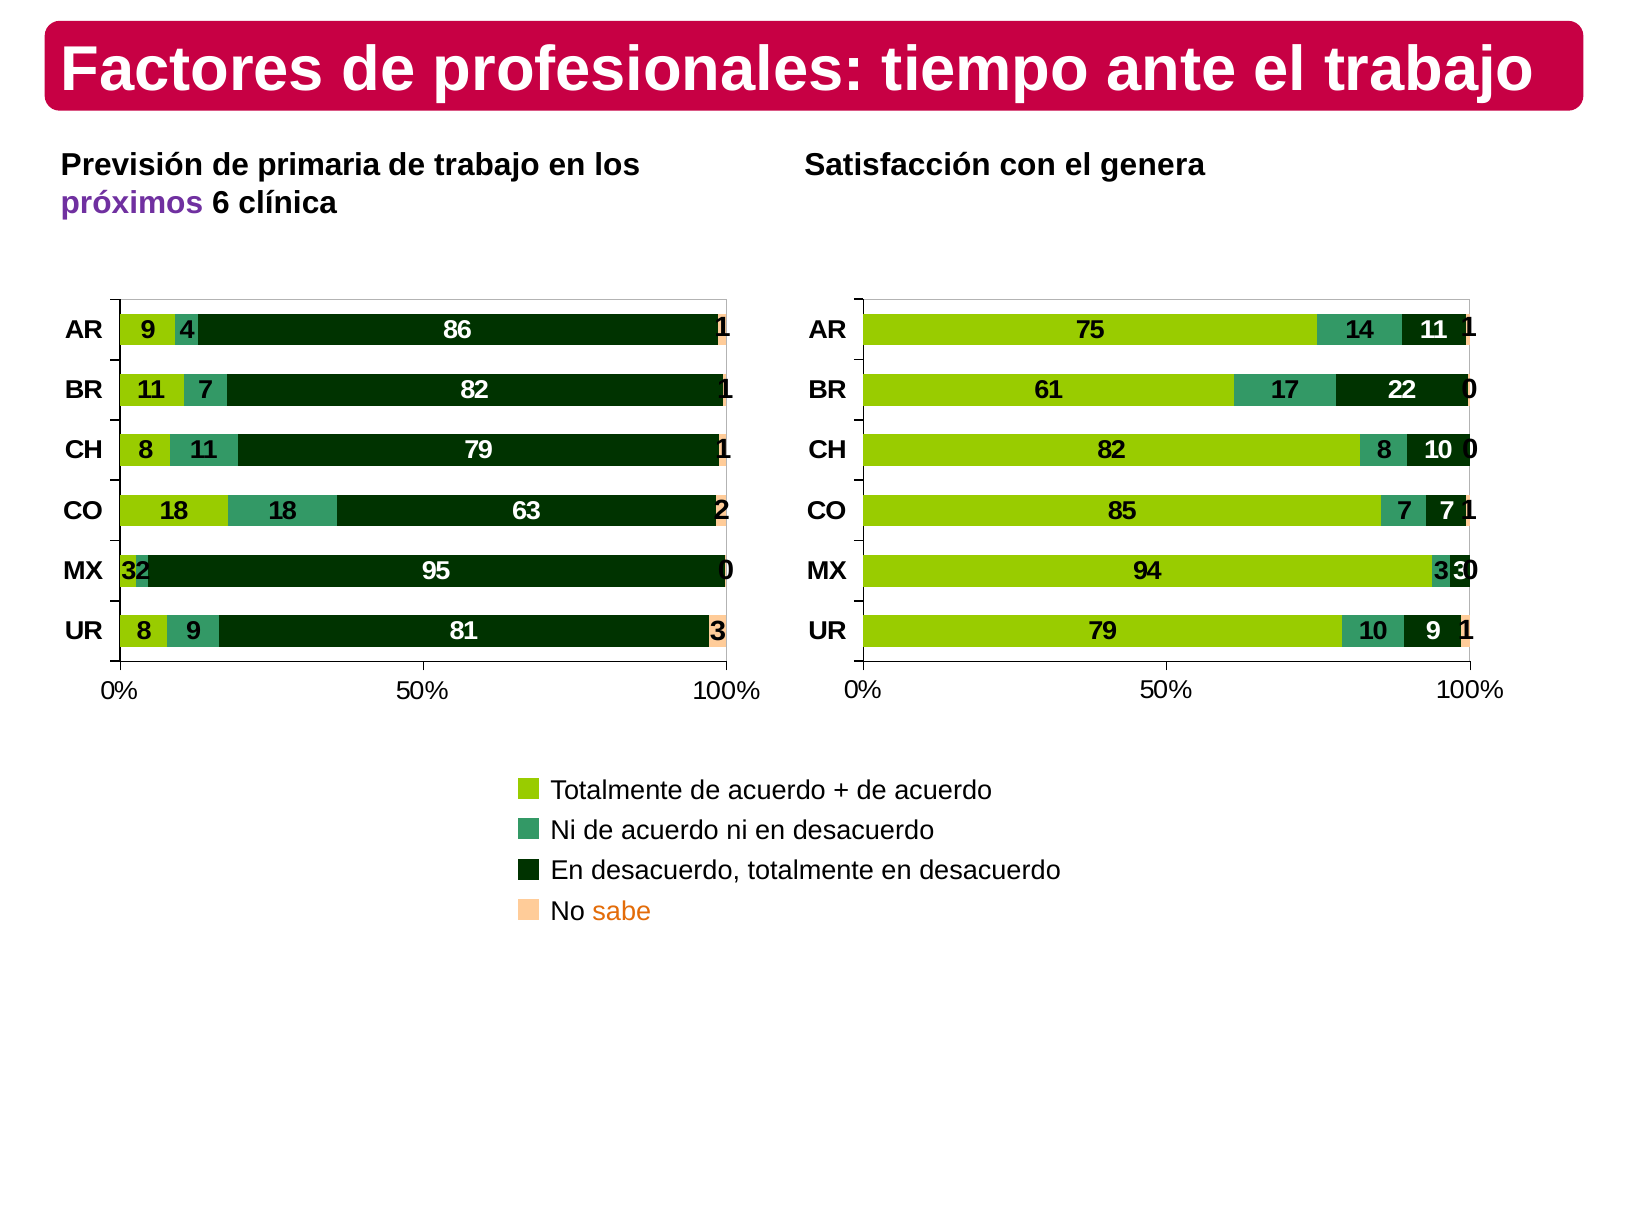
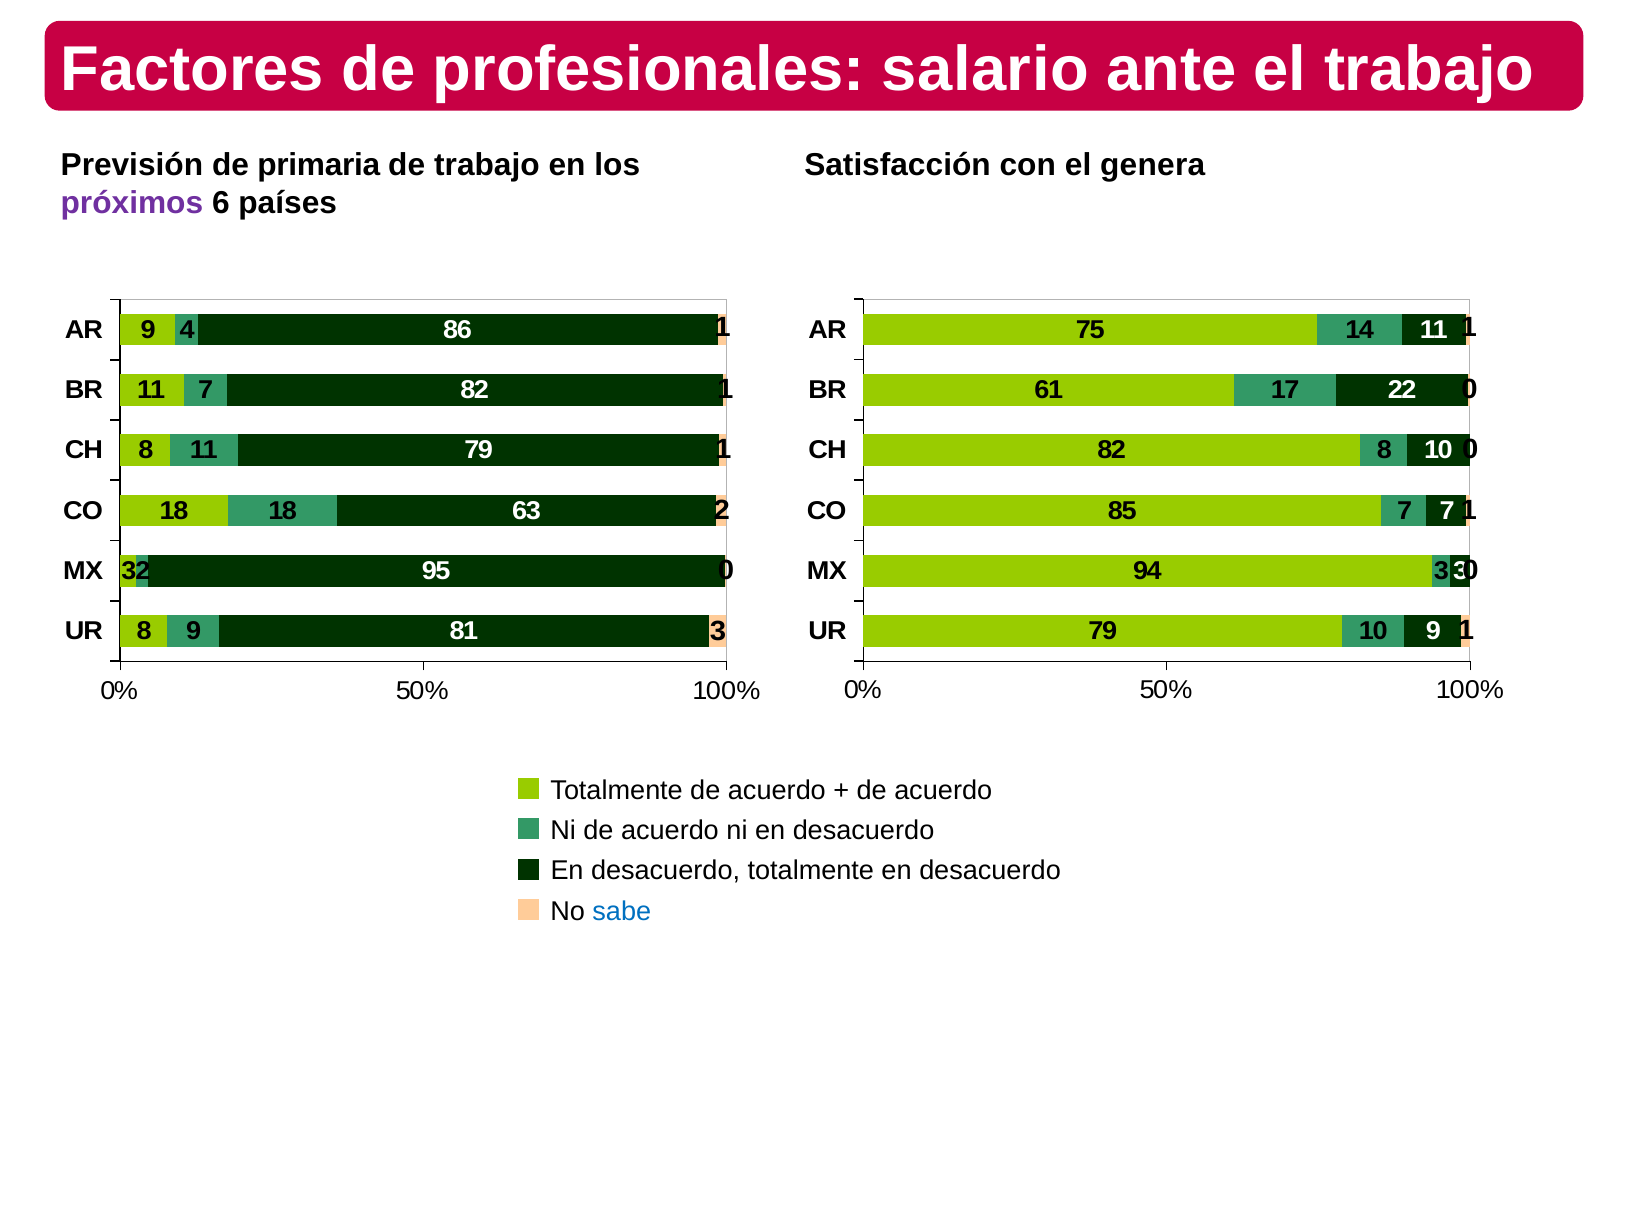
tiempo: tiempo -> salario (985, 70)
clínica: clínica -> países (288, 203)
sabe colour: orange -> blue (622, 911)
